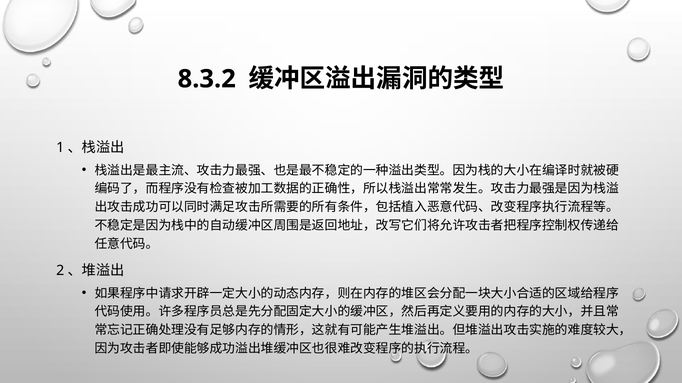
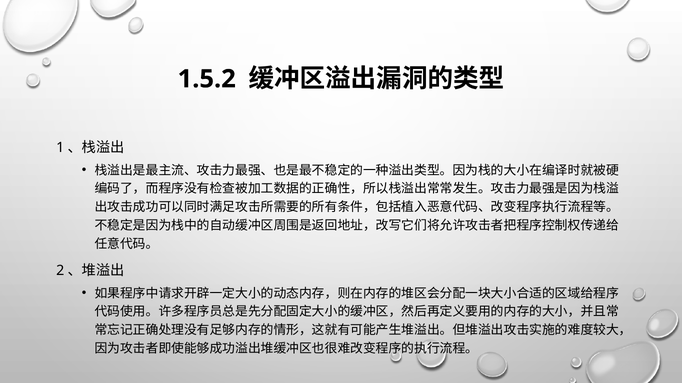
8.3.2: 8.3.2 -> 1.5.2 (207, 79)
